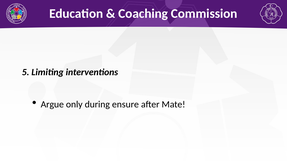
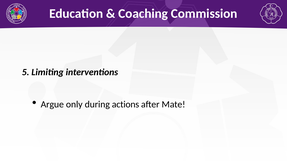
ensure: ensure -> actions (126, 105)
